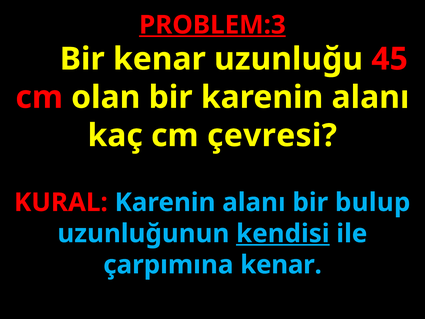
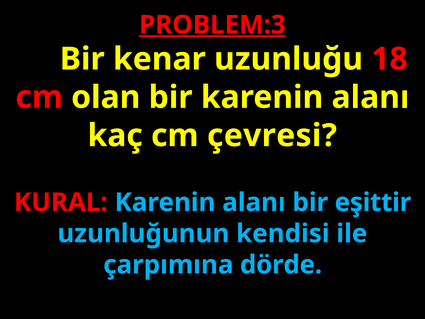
45: 45 -> 18 (390, 59)
bulup: bulup -> eşittir (373, 202)
kendisi underline: present -> none (283, 233)
çarpımına kenar: kenar -> dörde (281, 265)
